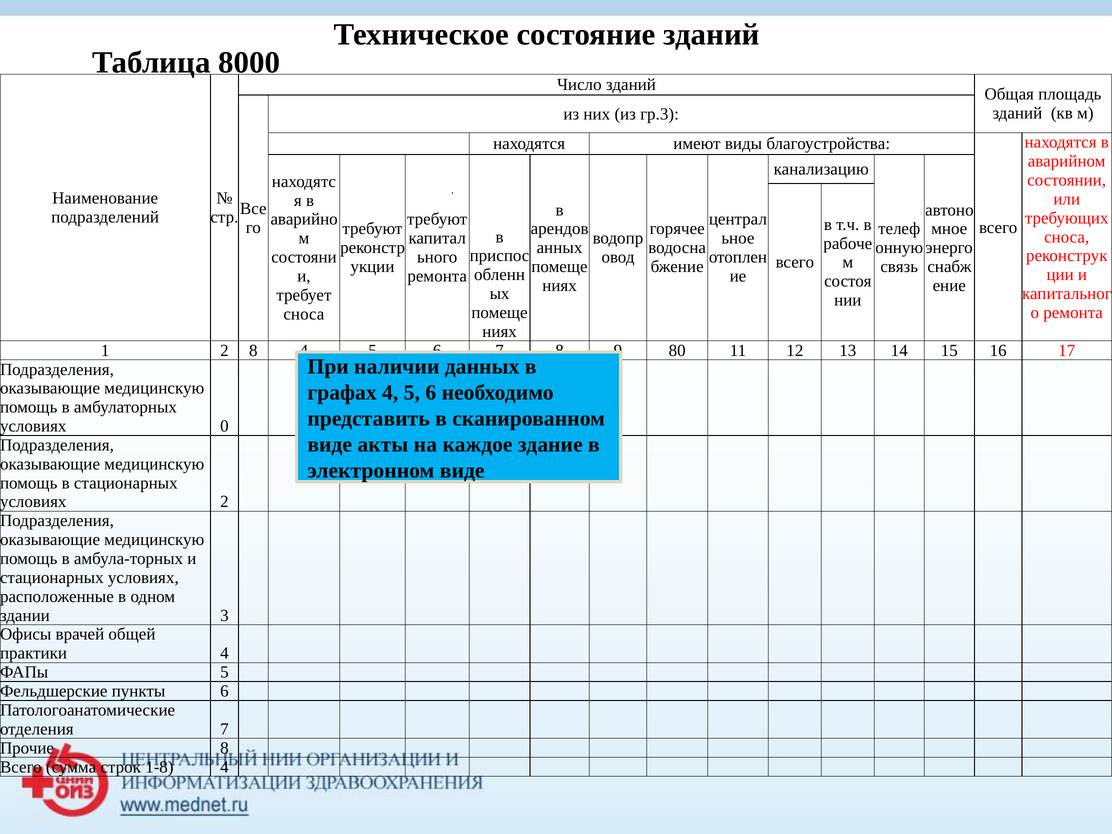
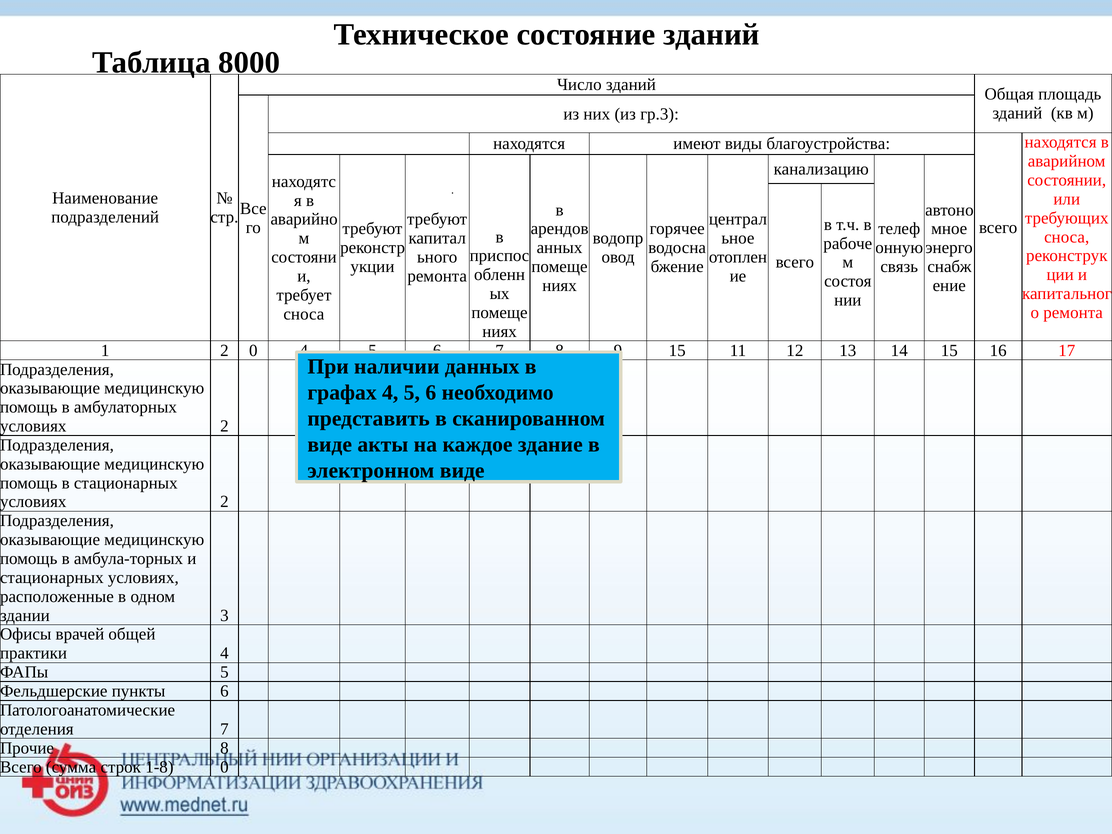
2 8: 8 -> 0 (253, 350)
80: 80 -> 15 (677, 350)
0: 0 -> 2 (224, 426)
1-8 4: 4 -> 0 (224, 767)
